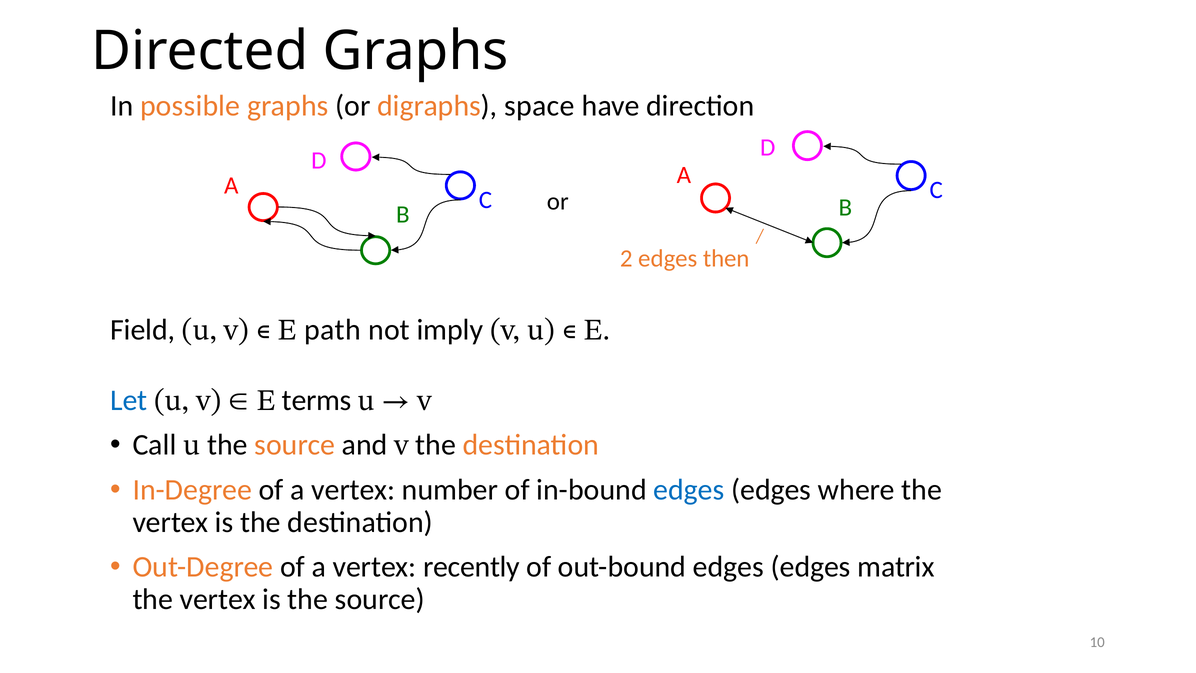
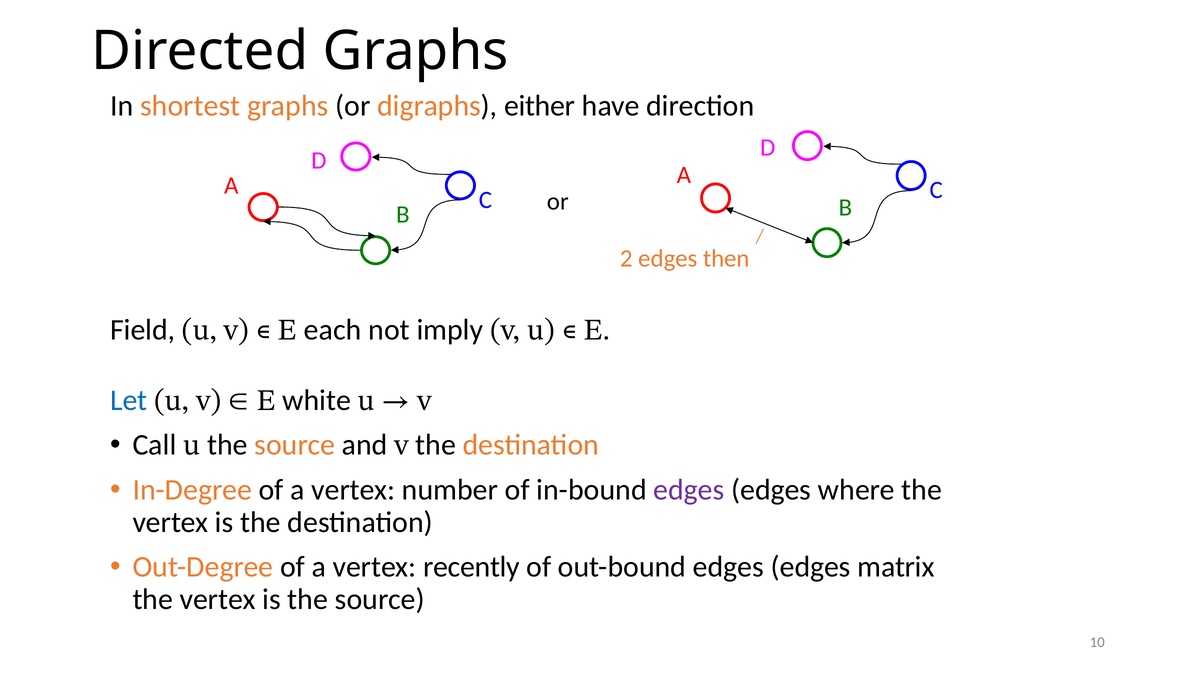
possible: possible -> shortest (190, 106)
space: space -> either (540, 106)
path: path -> each (333, 330)
terms: terms -> white (317, 400)
edges colour: blue -> purple (689, 490)
